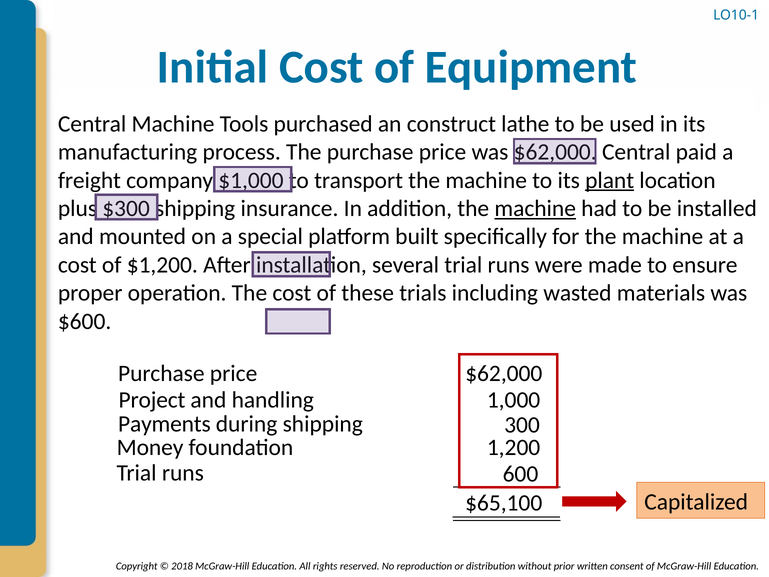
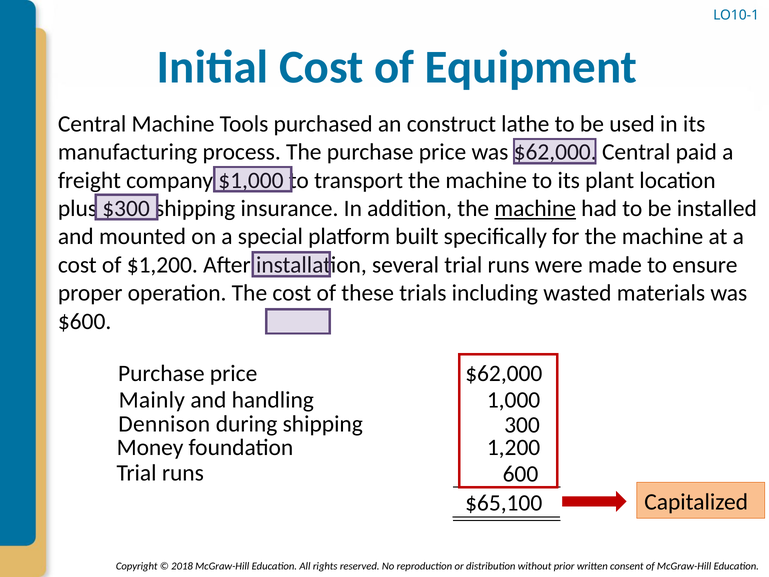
plant underline: present -> none (610, 180)
Project: Project -> Mainly (152, 400)
Payments: Payments -> Dennison (164, 424)
